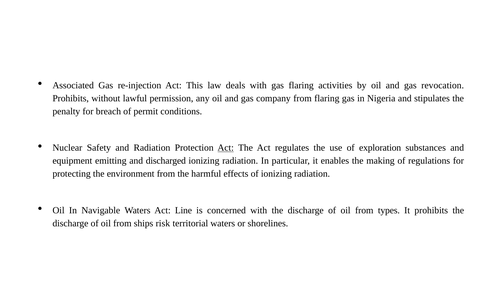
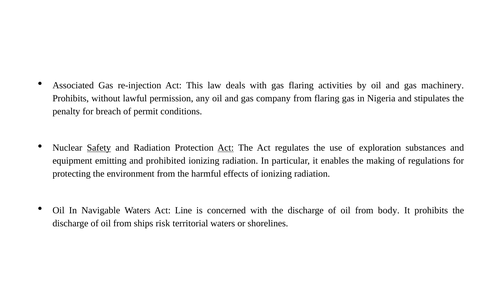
revocation: revocation -> machinery (443, 85)
Safety underline: none -> present (99, 148)
discharged: discharged -> prohibited (166, 161)
types: types -> body (389, 210)
